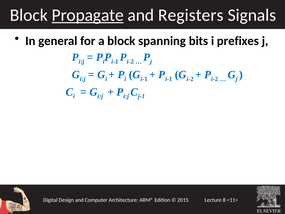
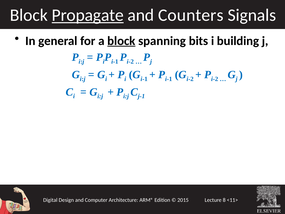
Registers: Registers -> Counters (191, 15)
block underline: none -> present (121, 41)
prefixes: prefixes -> building (238, 41)
